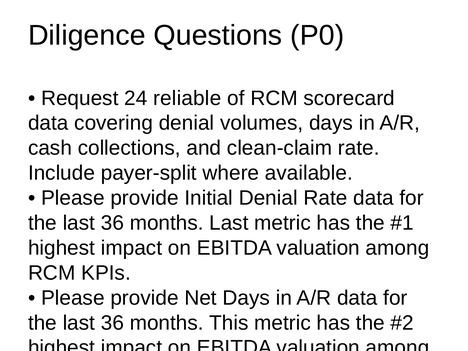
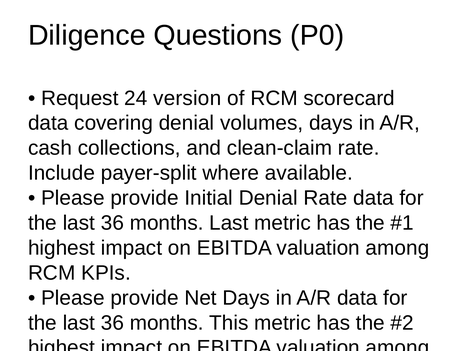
reliable: reliable -> version (187, 98)
